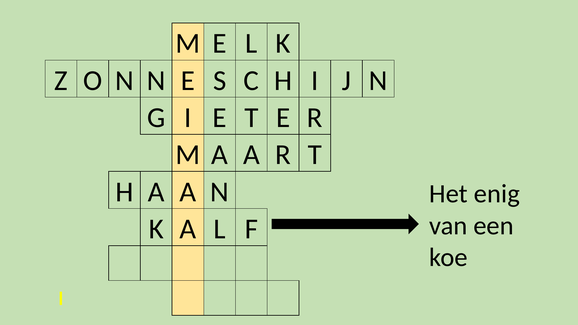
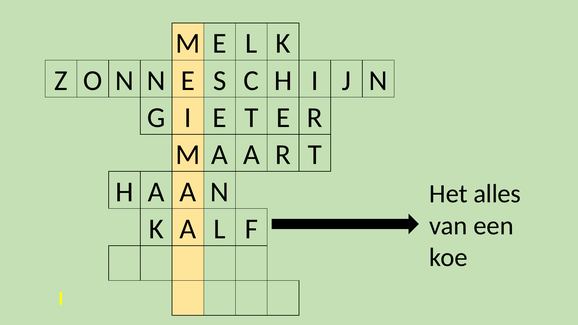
enig: enig -> alles (497, 194)
